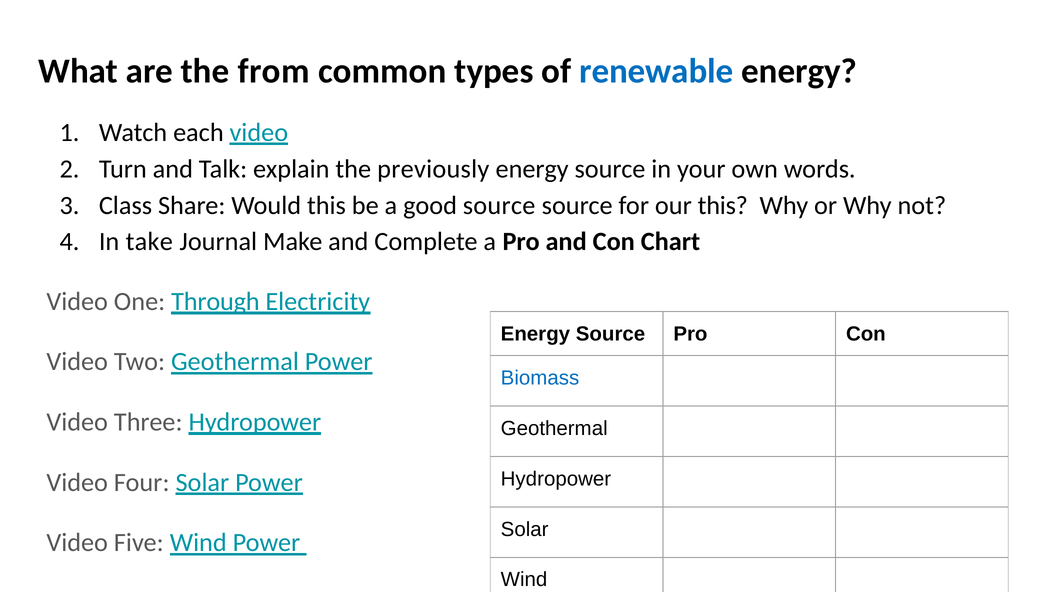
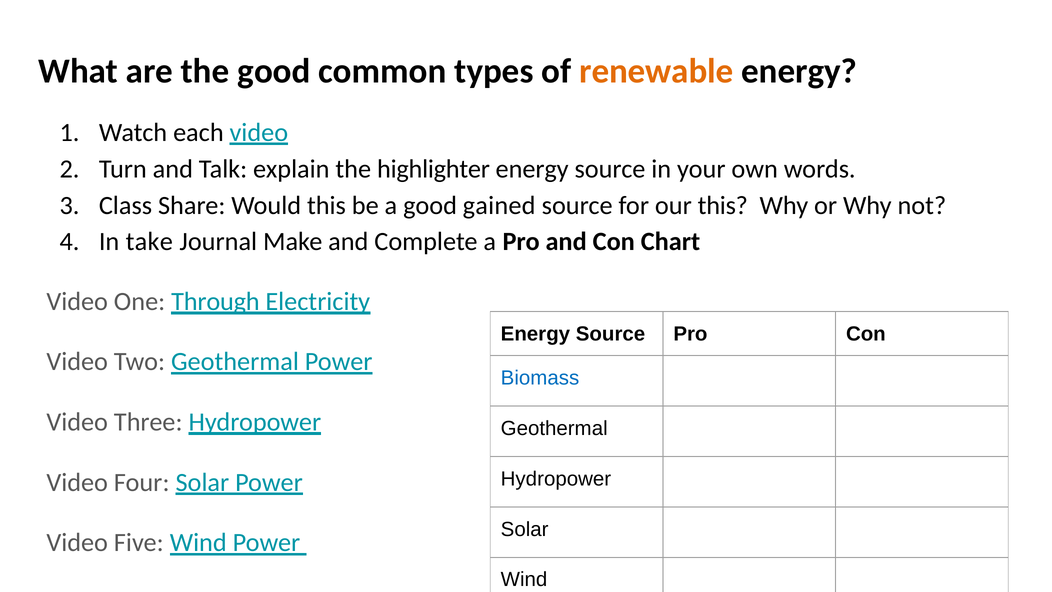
the from: from -> good (274, 71)
renewable colour: blue -> orange (656, 71)
previously: previously -> highlighter (434, 169)
good source: source -> gained (499, 205)
